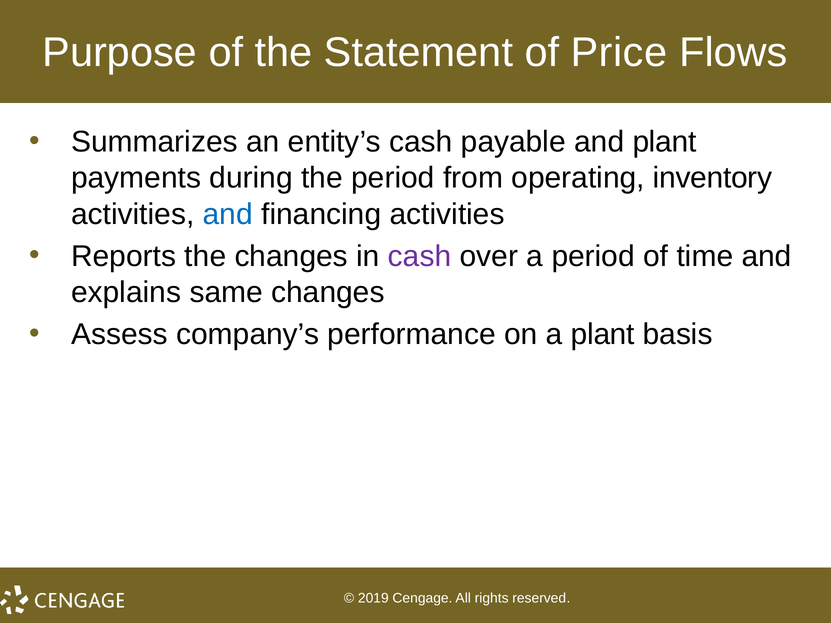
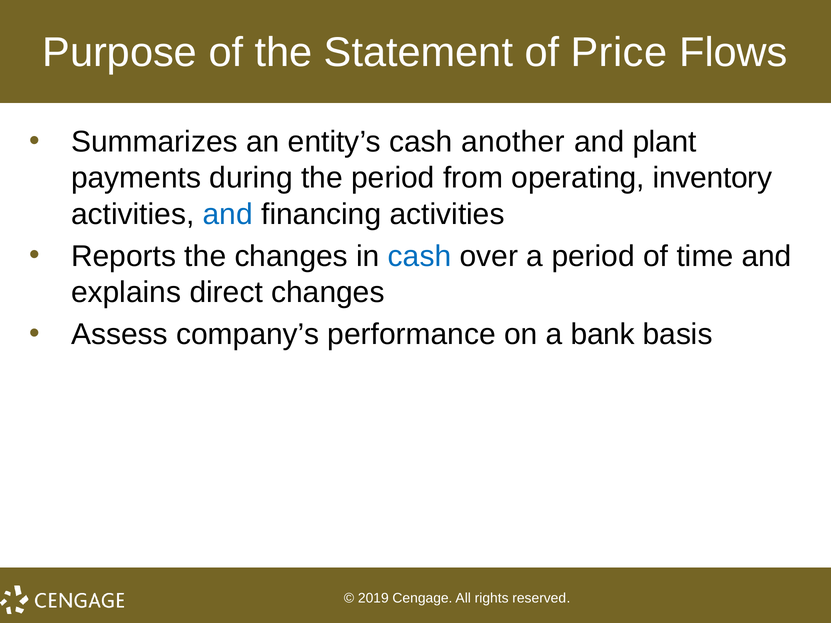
payable: payable -> another (513, 142)
cash colour: purple -> blue (420, 256)
same: same -> direct (226, 292)
a plant: plant -> bank (603, 334)
